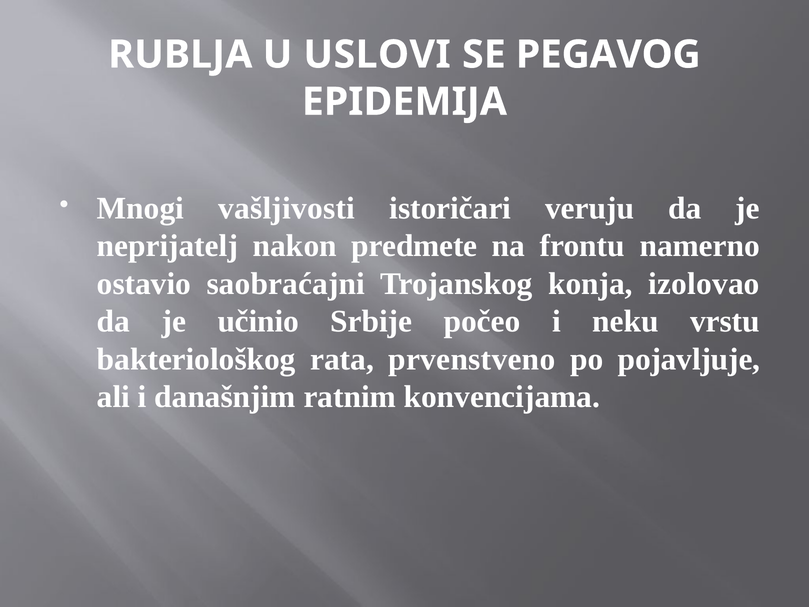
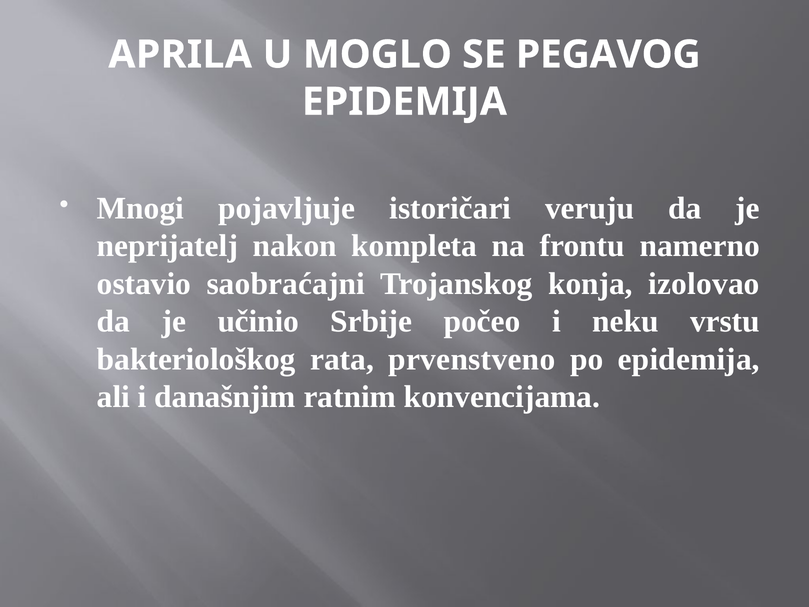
RUBLJA: RUBLJA -> APRILA (180, 55)
USLOVI: USLOVI -> MOGLO (377, 55)
vašljivosti: vašljivosti -> pojavljuje (287, 208)
predmete: predmete -> kompleta (414, 246)
po pojavljuje: pojavljuje -> epidemija (689, 359)
